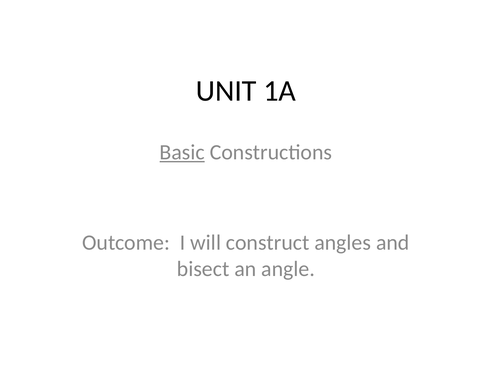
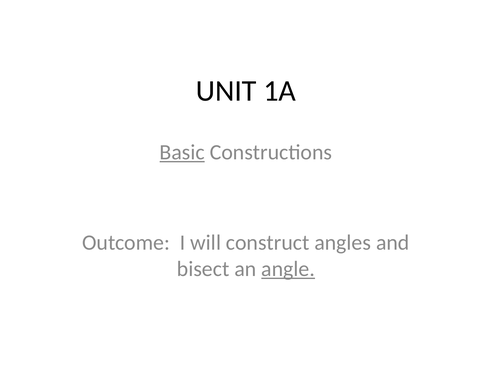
angle underline: none -> present (288, 269)
